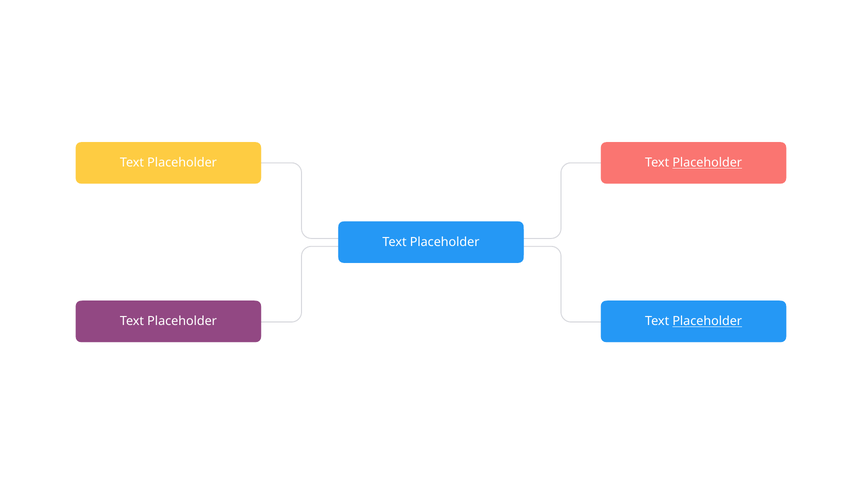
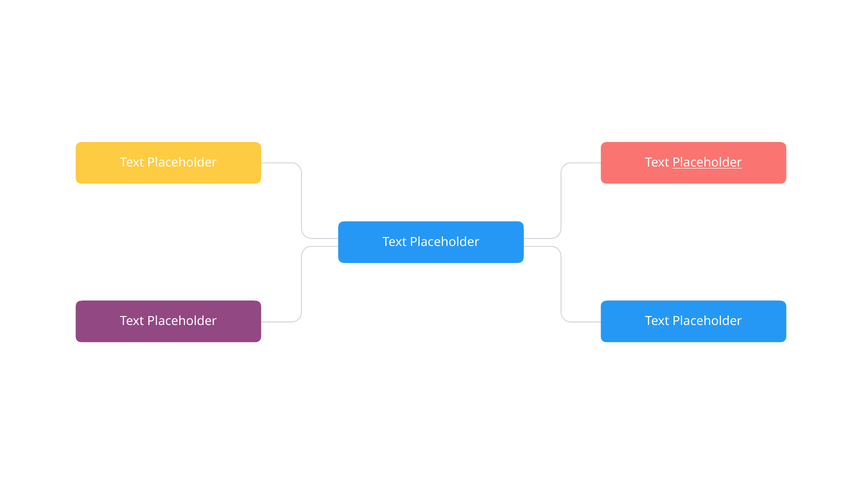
Placeholder underline: present -> none (707, 322)
